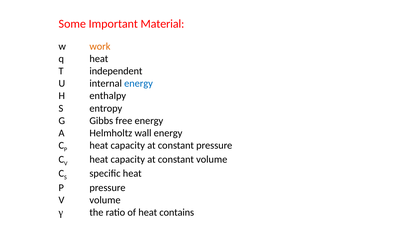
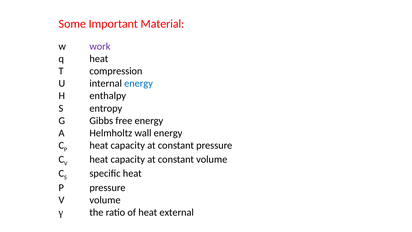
work colour: orange -> purple (100, 46)
independent: independent -> compression (116, 71)
contains: contains -> external (177, 212)
